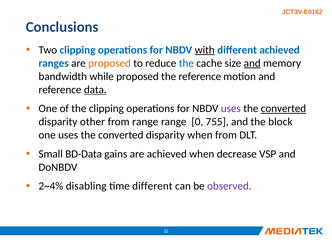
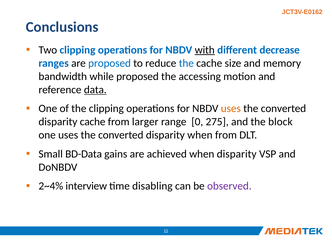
different achieved: achieved -> decrease (280, 50)
proposed colour: orange -> blue (110, 63)
and underline: present -> none (252, 63)
the reference: reference -> accessing (200, 76)
uses colour: purple -> orange (231, 109)
converted underline: present -> none (283, 109)
disparity other: other -> cache (93, 122)
from range: range -> larger (145, 122)
755: 755 -> 275 (217, 122)
when decrease: decrease -> disparity (237, 154)
disabling: disabling -> interview (86, 186)
time different: different -> disabling (152, 186)
